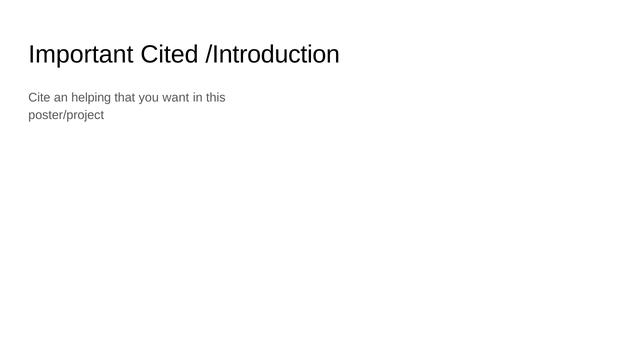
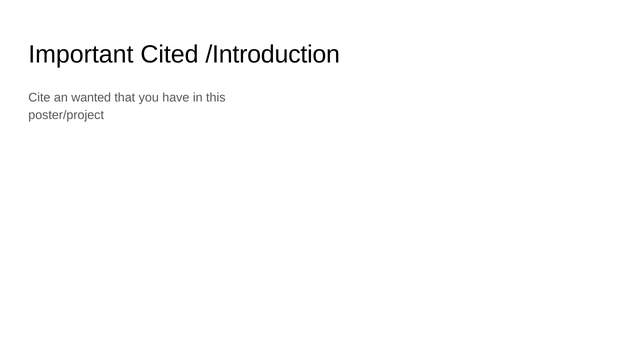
helping: helping -> wanted (91, 98)
want: want -> have (176, 98)
